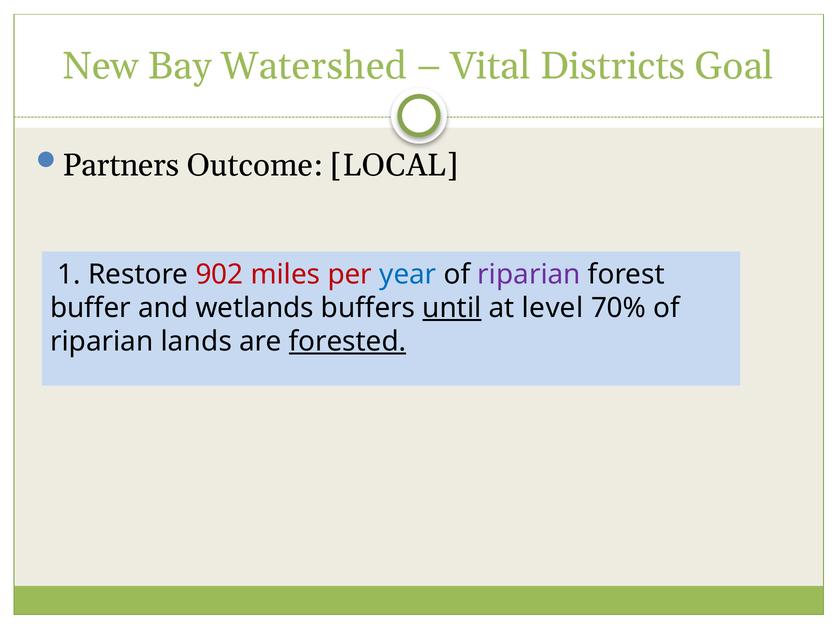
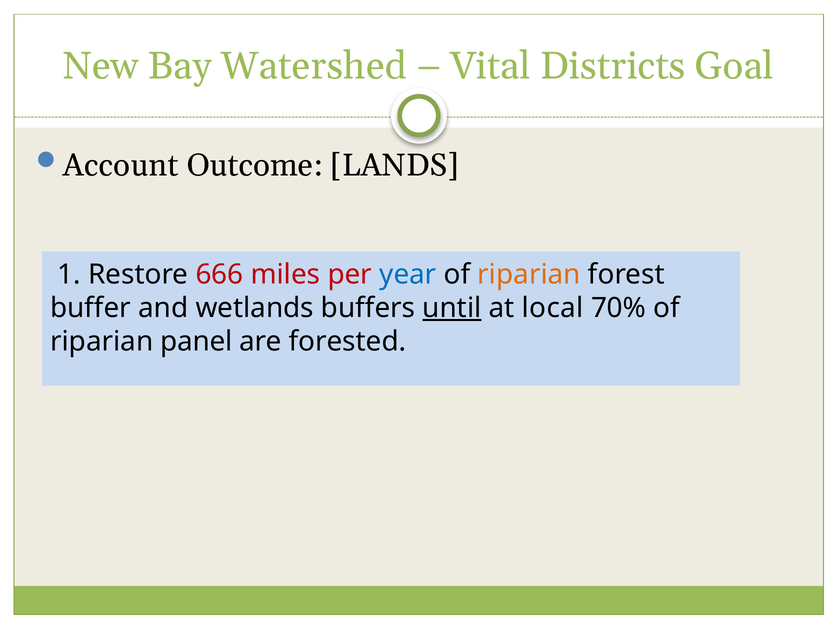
Partners: Partners -> Account (121, 165)
LOCAL: LOCAL -> LANDS (395, 165)
902: 902 -> 666 (219, 274)
riparian colour: purple -> orange (529, 274)
level: level -> local (553, 308)
lands: lands -> panel (196, 341)
forested underline: present -> none (348, 341)
